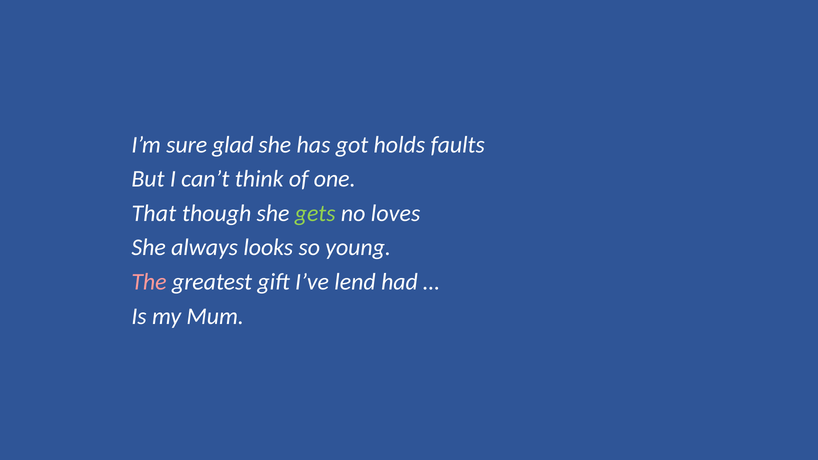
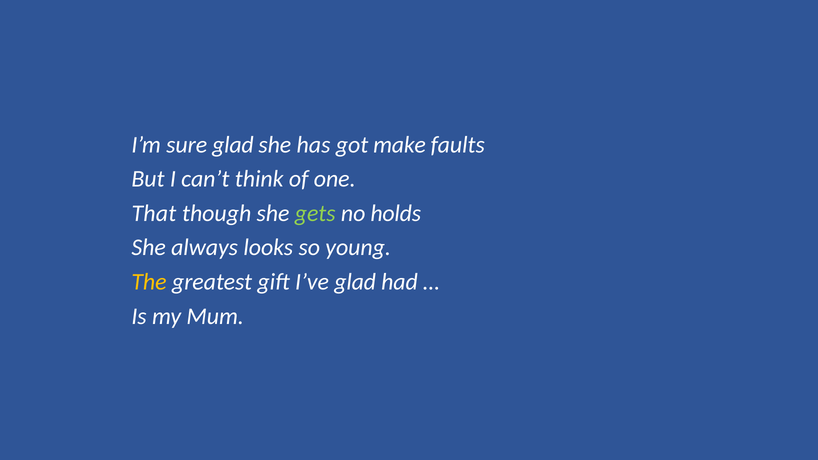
holds: holds -> make (400, 145)
loves: loves -> holds (396, 213)
The colour: pink -> yellow (149, 282)
I’ve lend: lend -> glad (355, 282)
